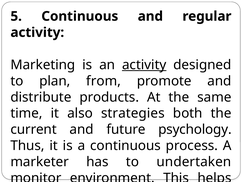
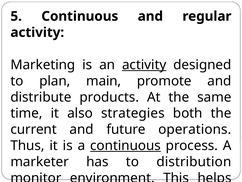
from: from -> main (104, 81)
psychology: psychology -> operations (195, 129)
continuous underline: none -> present (125, 145)
undertaken: undertaken -> distribution (194, 161)
